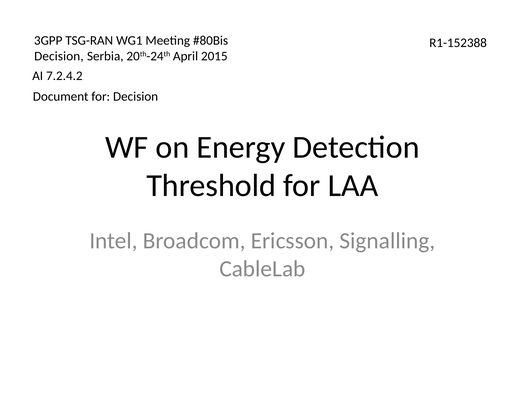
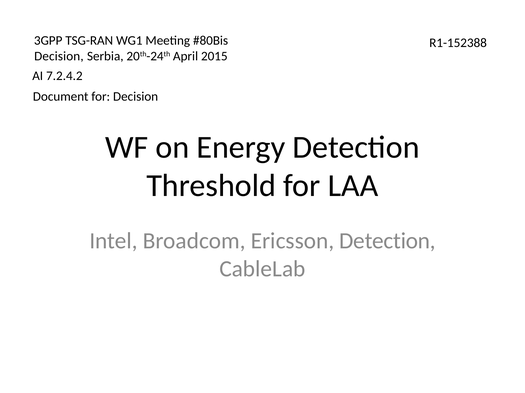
Ericsson Signalling: Signalling -> Detection (387, 241)
